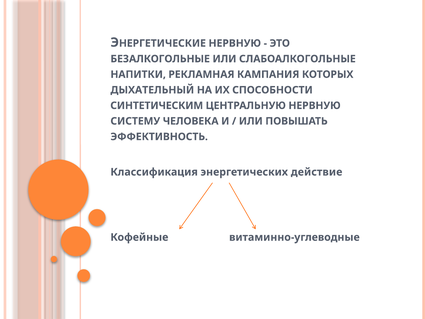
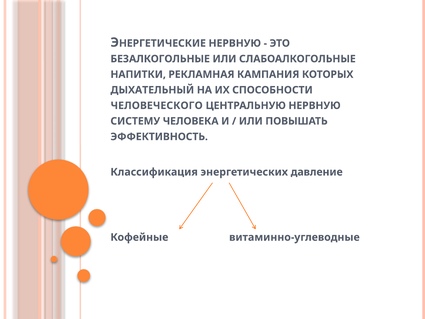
СИНТЕТИЧЕСКИМ: СИНТЕТИЧЕСКИМ -> ЧЕЛОВЕЧЕСКОГО (157, 105)
действие: действие -> давление (317, 172)
